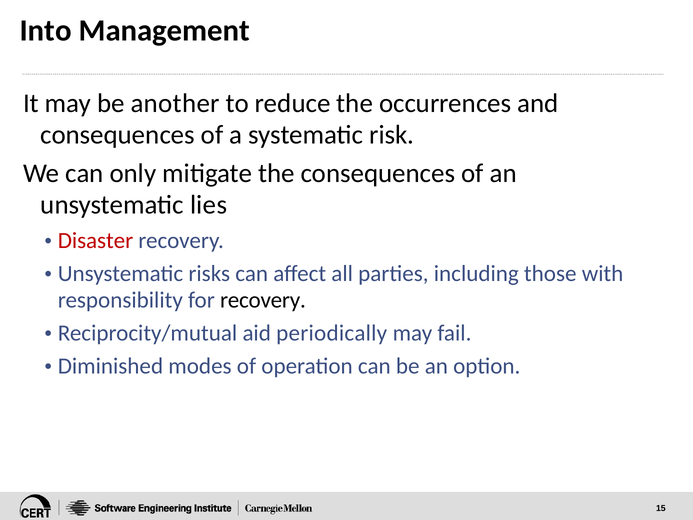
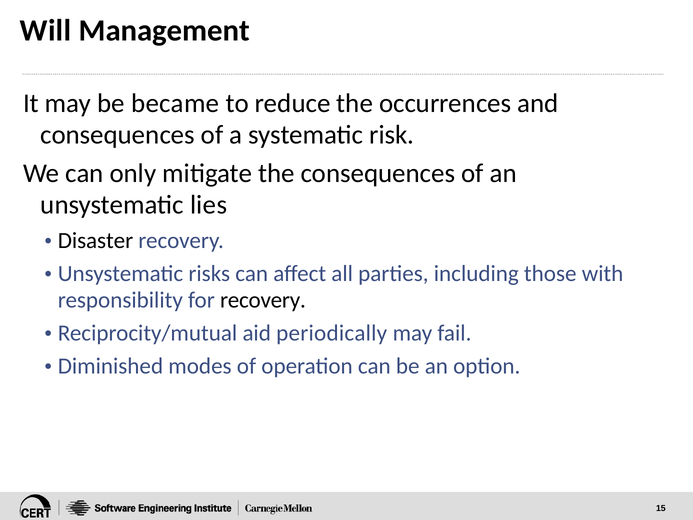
Into: Into -> Will (46, 31)
another: another -> became (175, 103)
Disaster colour: red -> black (95, 240)
